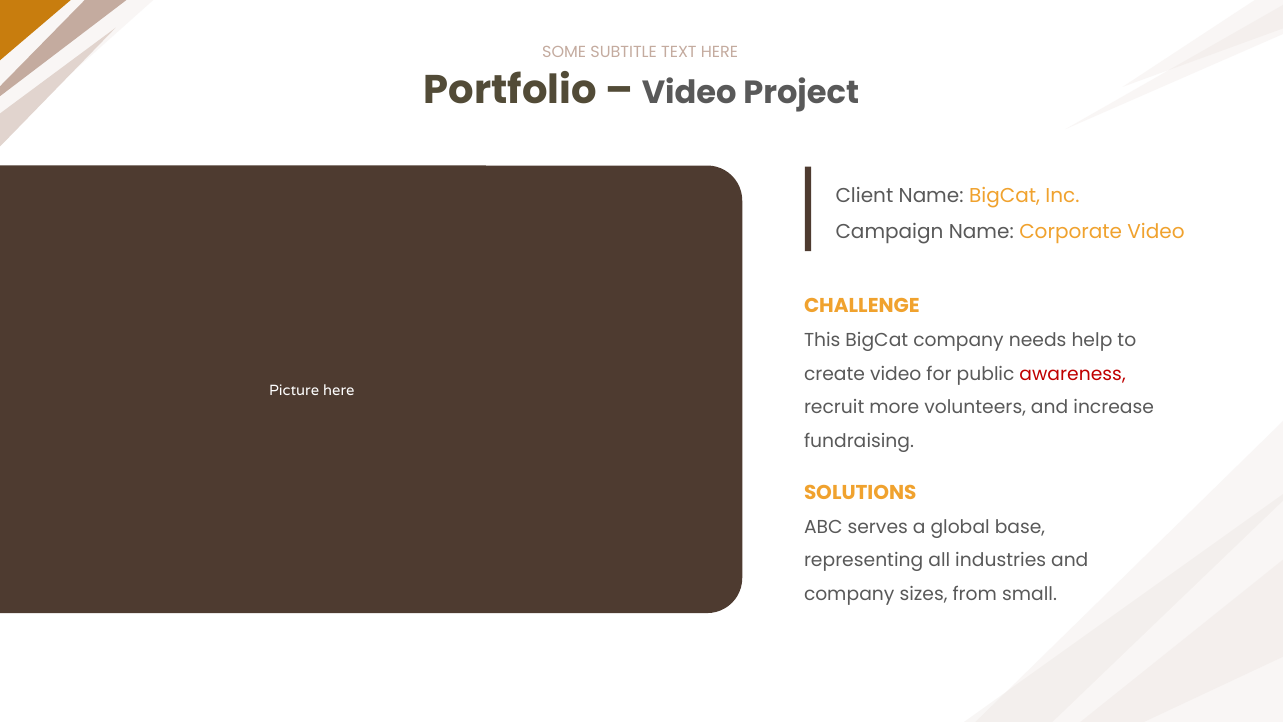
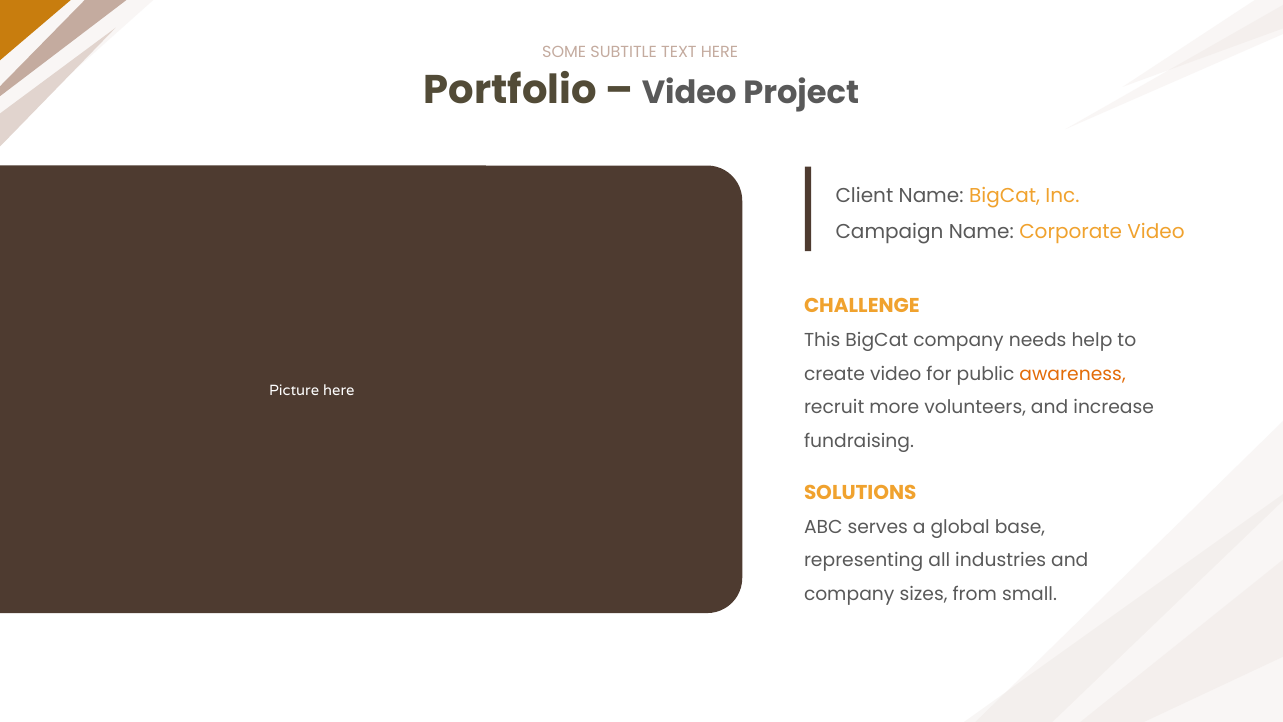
awareness colour: red -> orange (1073, 374)
